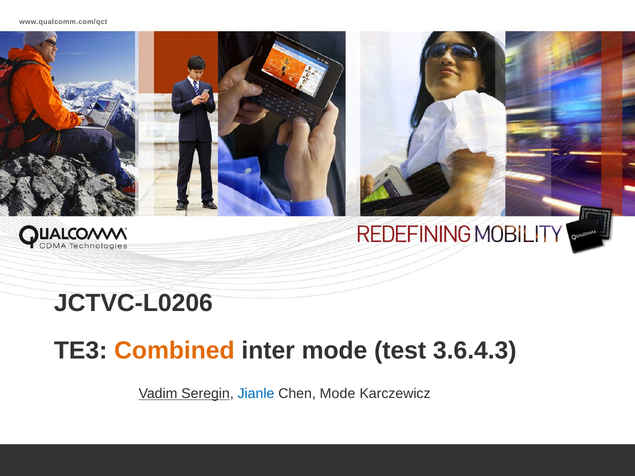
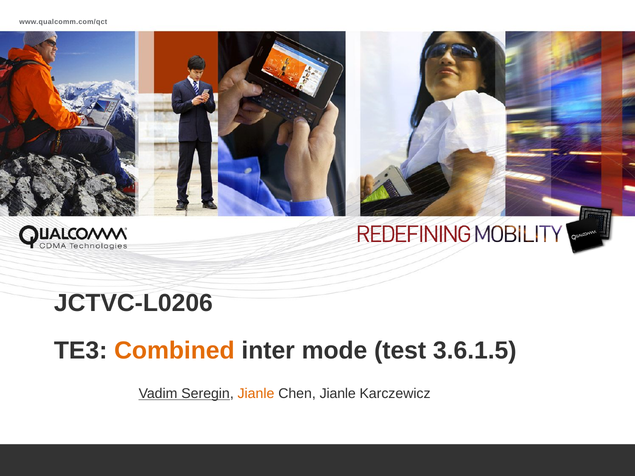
3.6.4.3: 3.6.4.3 -> 3.6.1.5 (475, 351)
Jianle colour: blue -> orange (256, 394)
Chen Mode: Mode -> Jianle (338, 394)
